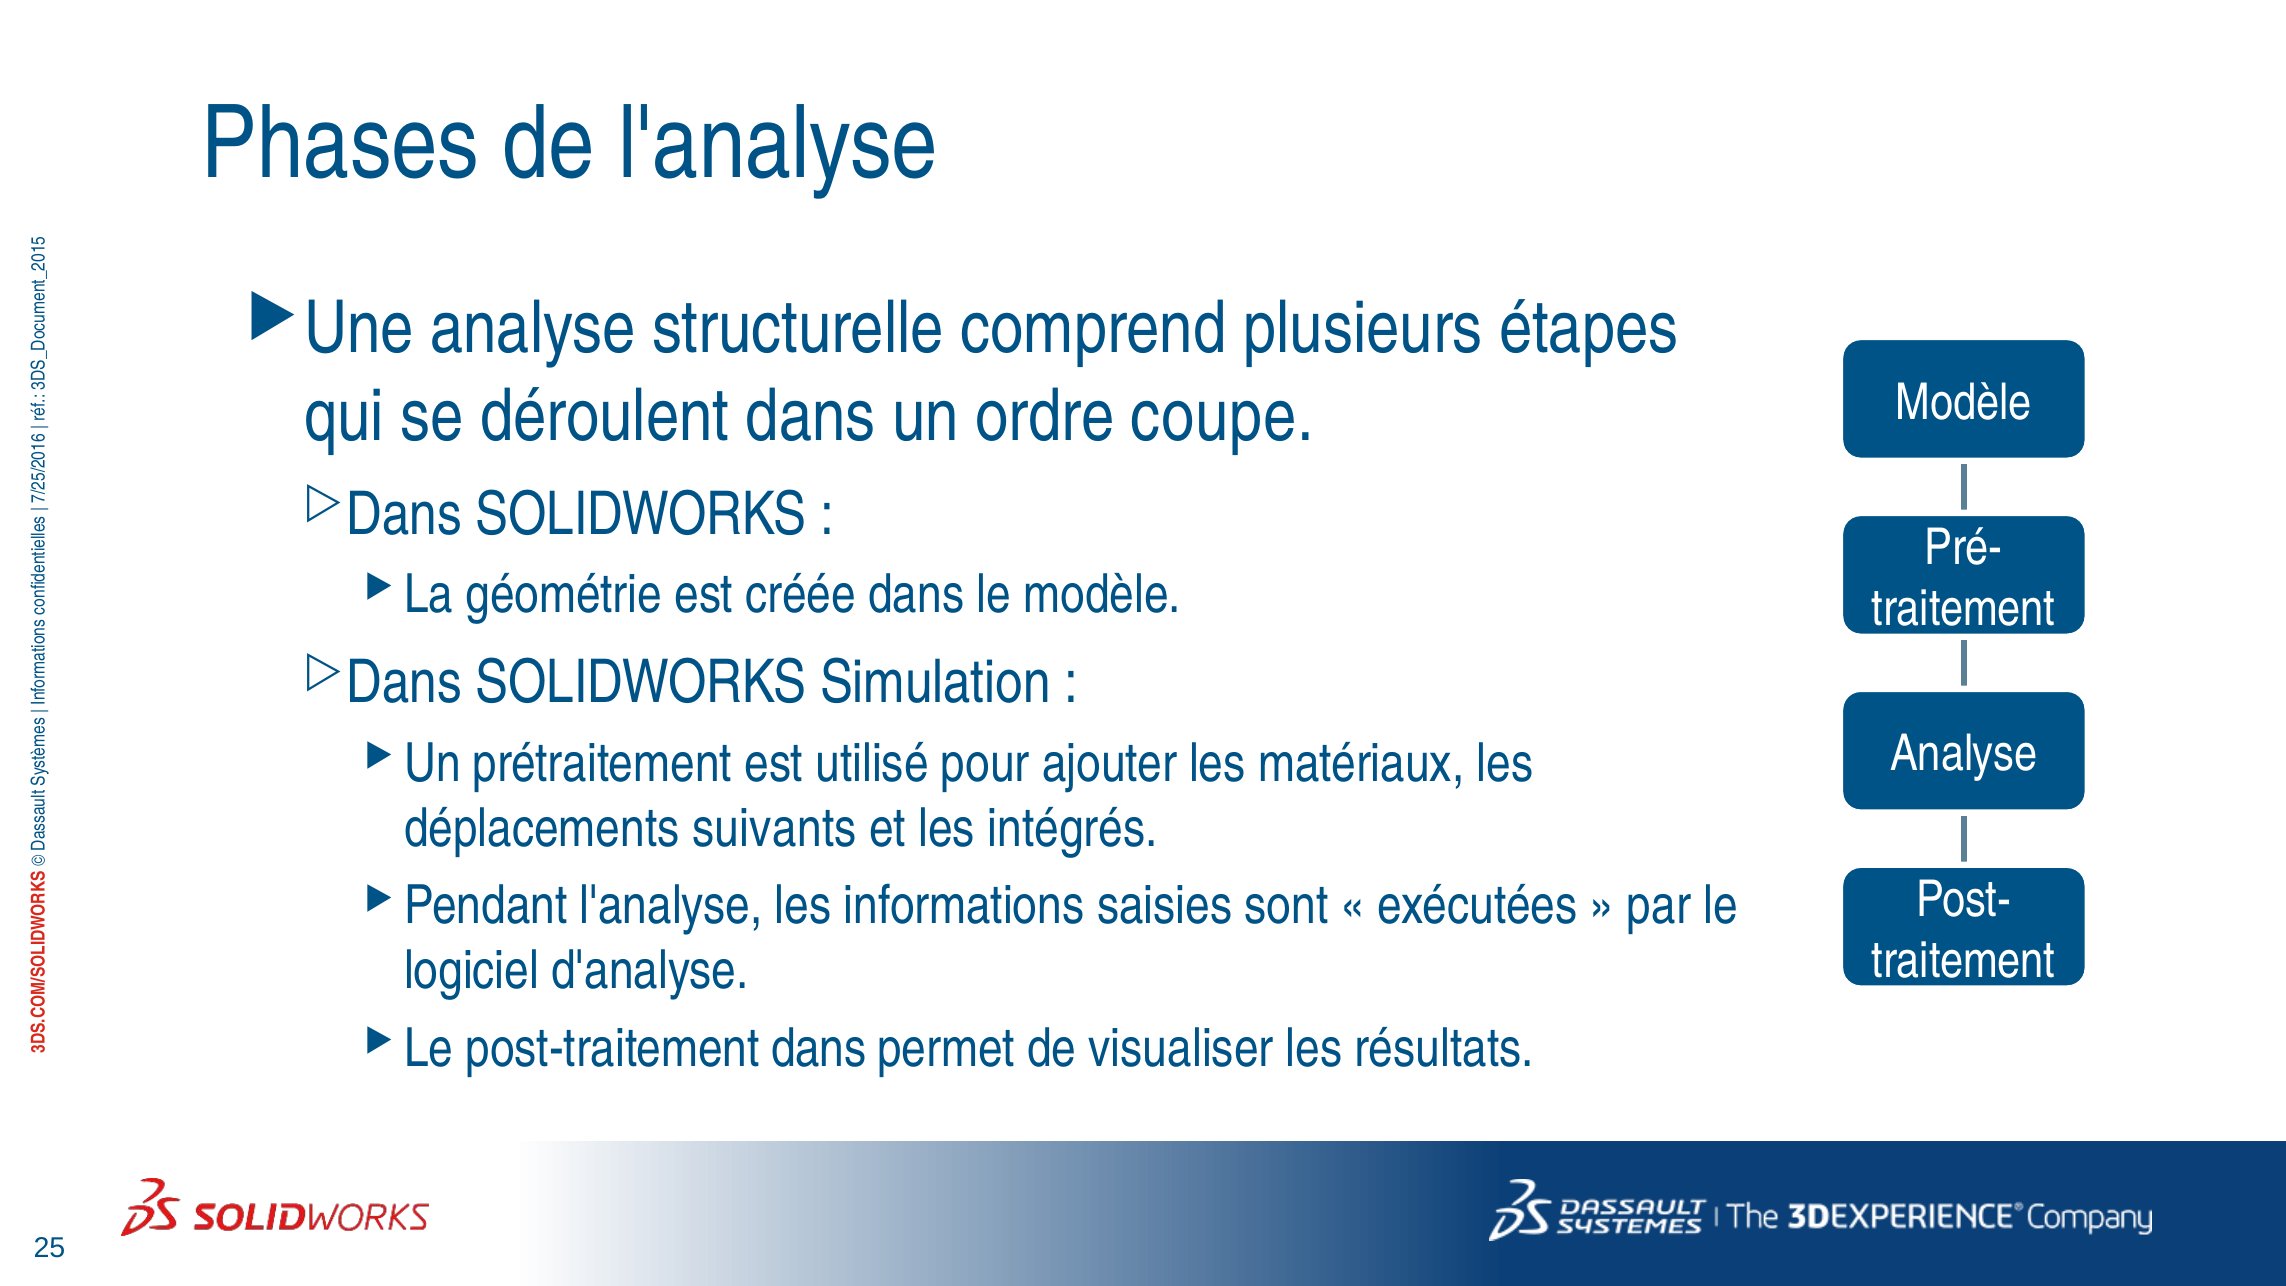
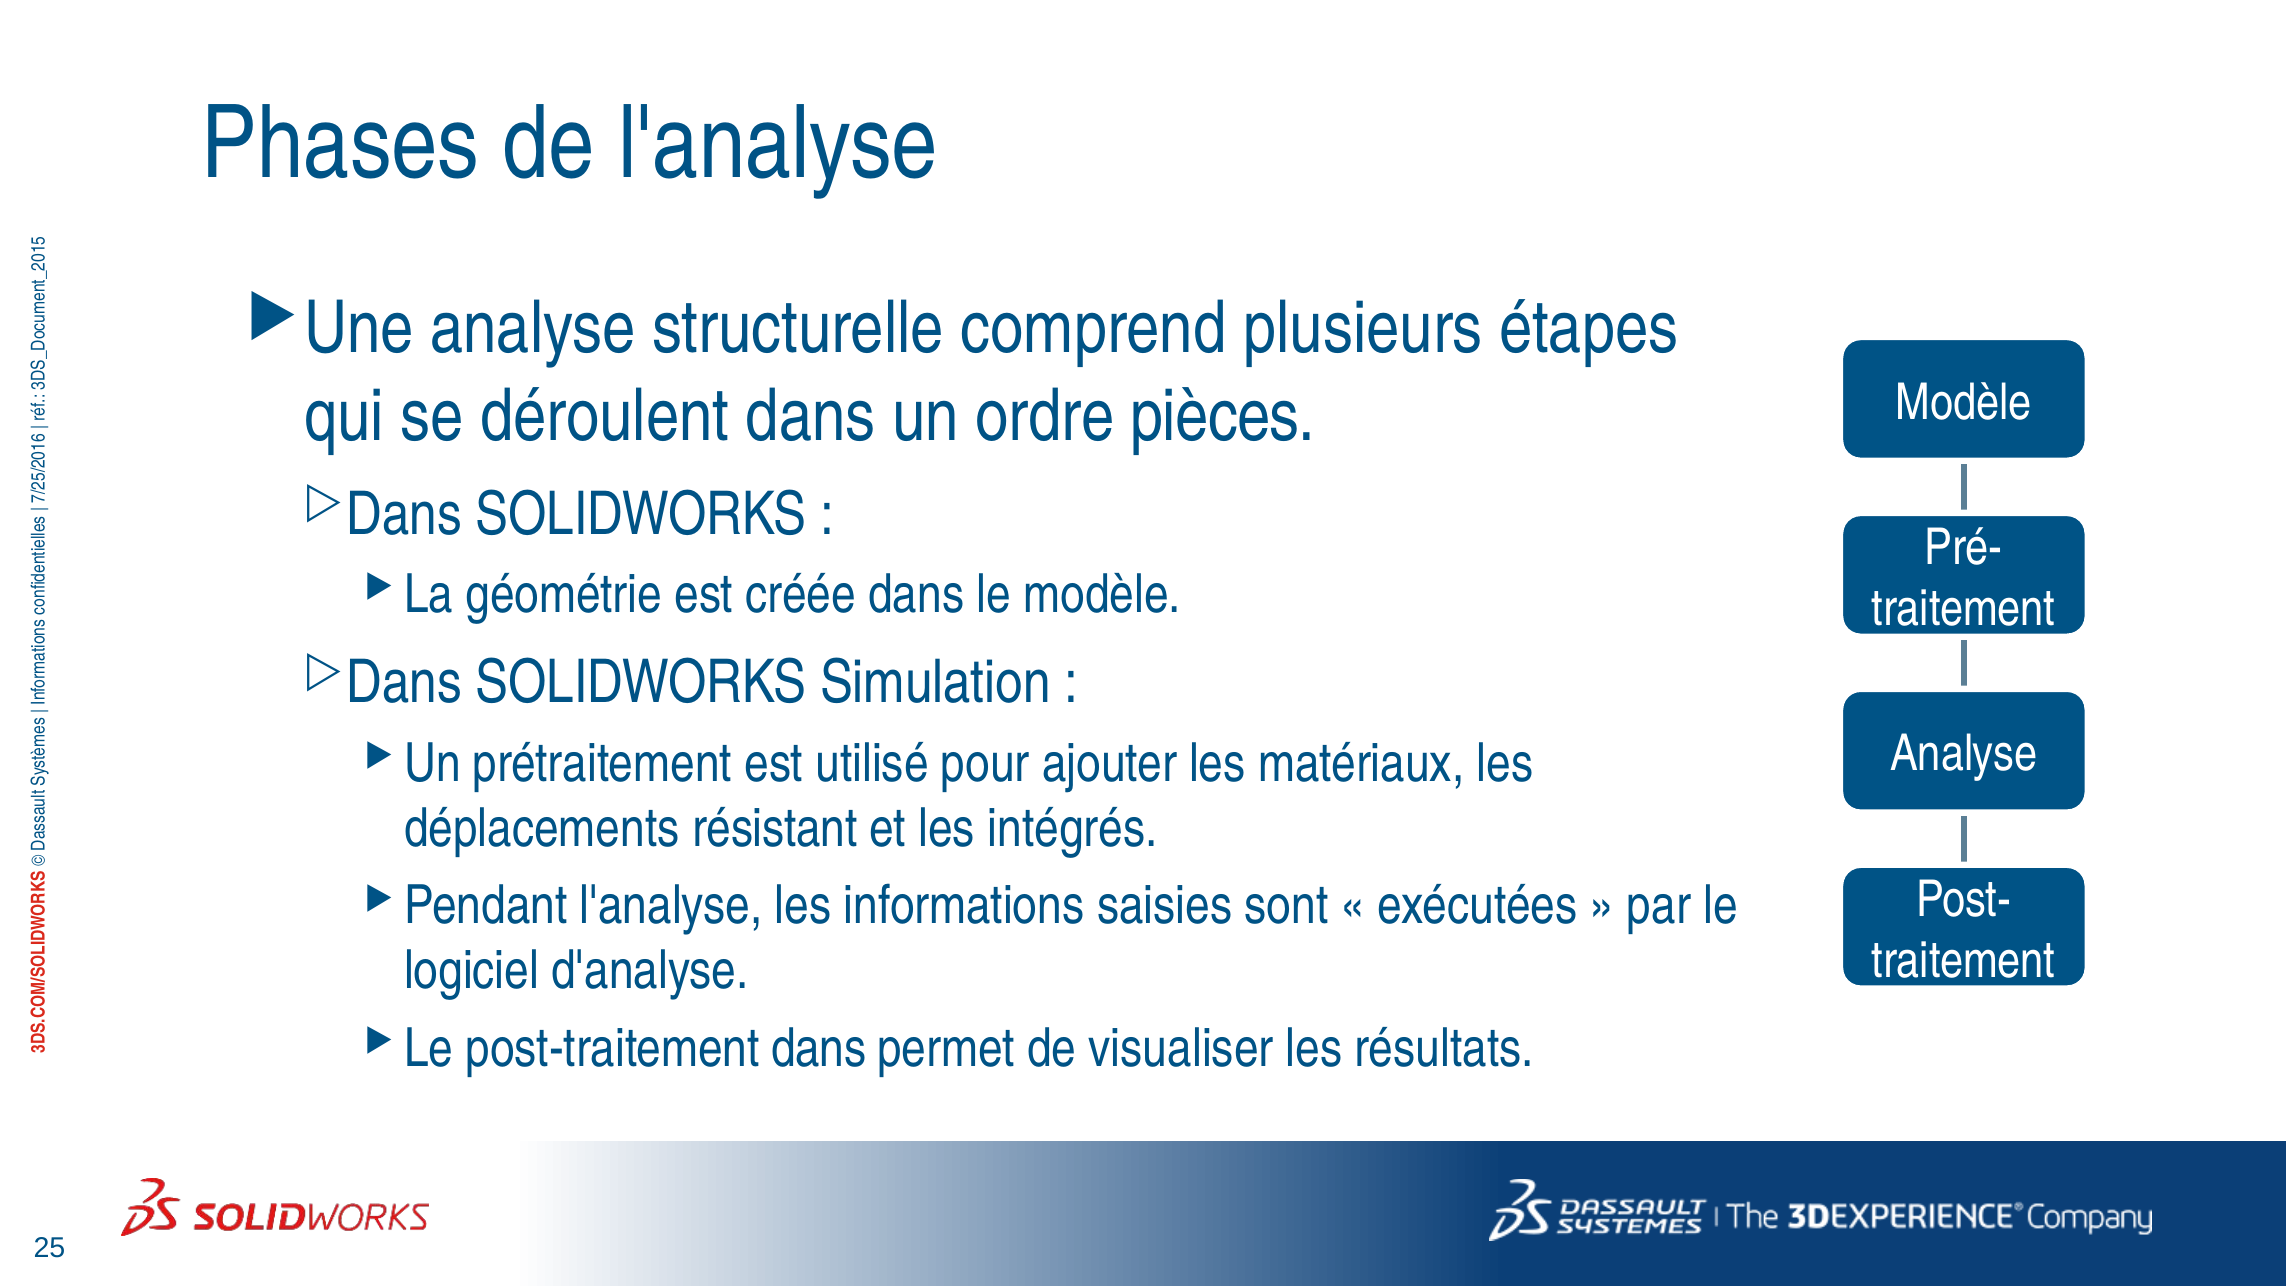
coupe: coupe -> pièces (1223, 416)
suivants: suivants -> résistant (775, 829)
